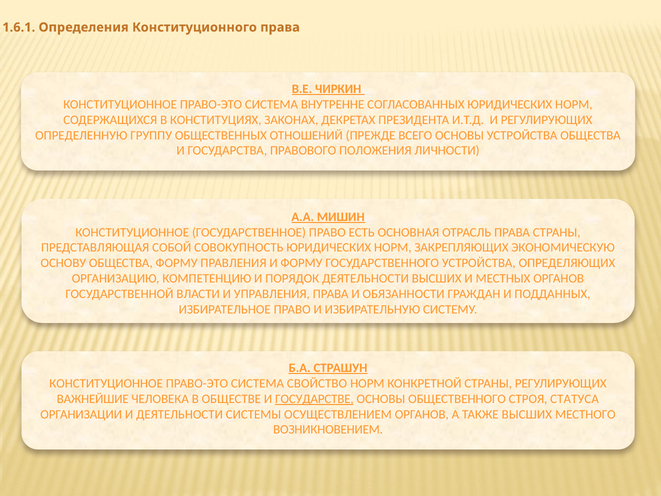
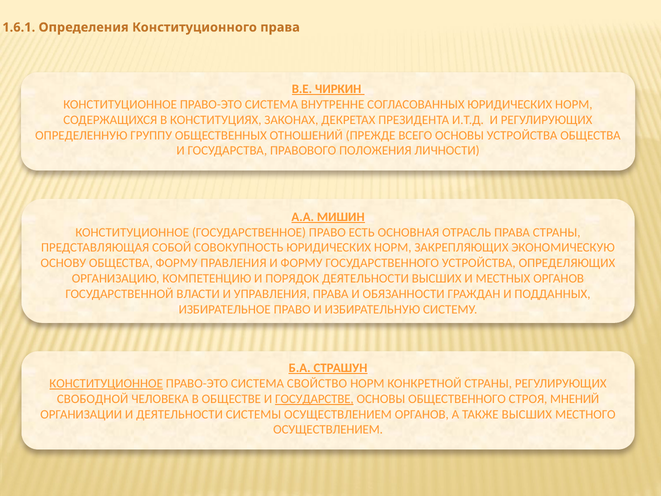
КОНСТИТУЦИОННОЕ underline: none -> present (106, 383)
ВАЖНЕЙШИЕ: ВАЖНЕЙШИЕ -> СВОБОДНОЙ (93, 399)
СТАТУСА: СТАТУСА -> МНЕНИЙ (575, 399)
ВОЗНИКНОВЕНИЕМ: ВОЗНИКНОВЕНИЕМ -> ОСУЩЕСТВЛЕНИЕМ (328, 430)
